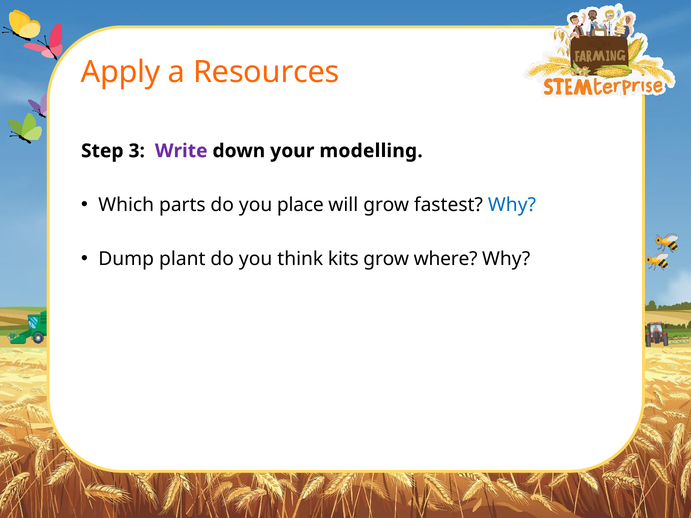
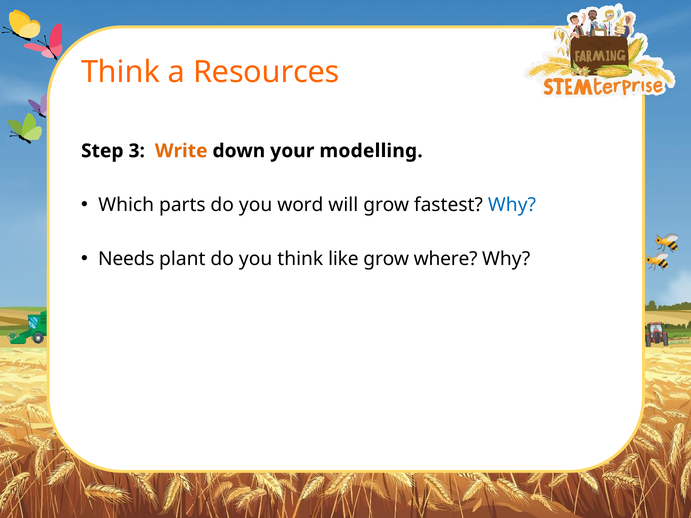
Apply: Apply -> Think (120, 72)
Write colour: purple -> orange (181, 151)
place: place -> word (300, 205)
Dump: Dump -> Needs (126, 259)
kits: kits -> like (343, 259)
